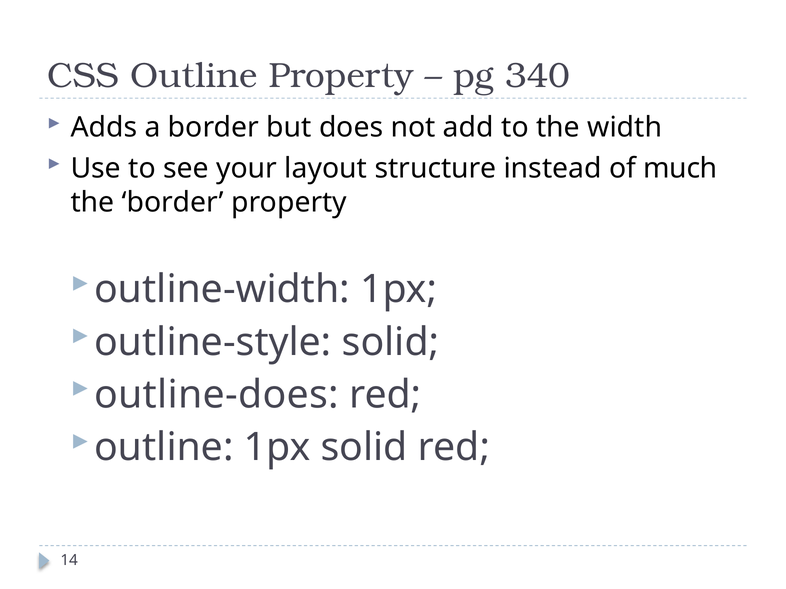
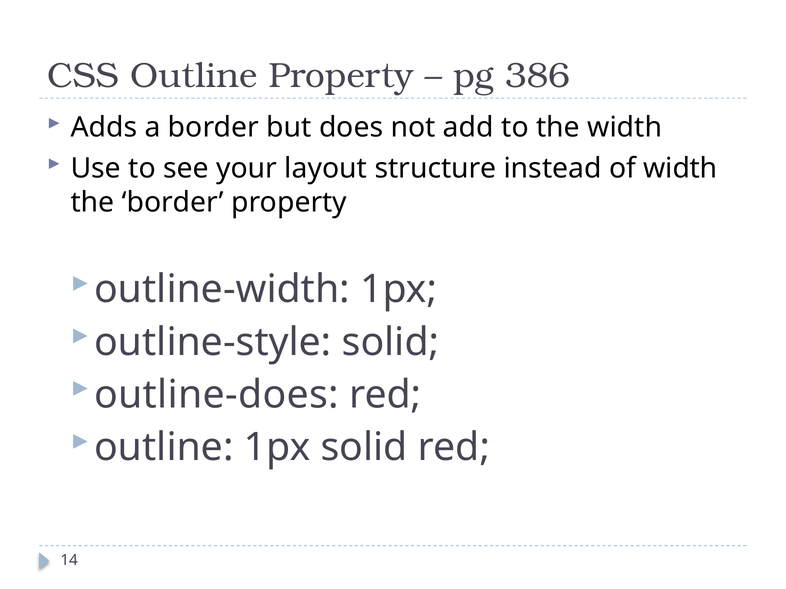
340: 340 -> 386 (538, 76)
of much: much -> width (680, 168)
